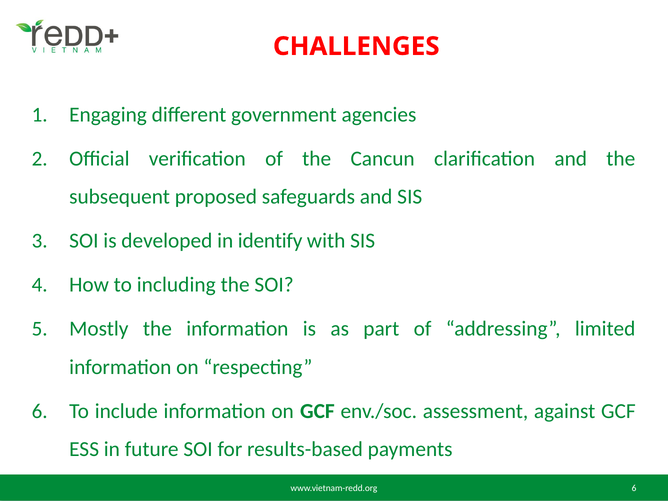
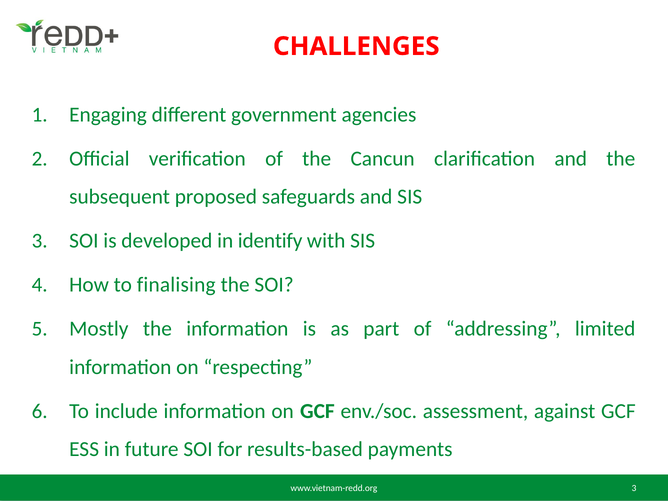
including: including -> finalising (176, 285)
www.vietnam-redd.org 6: 6 -> 3 (634, 488)
